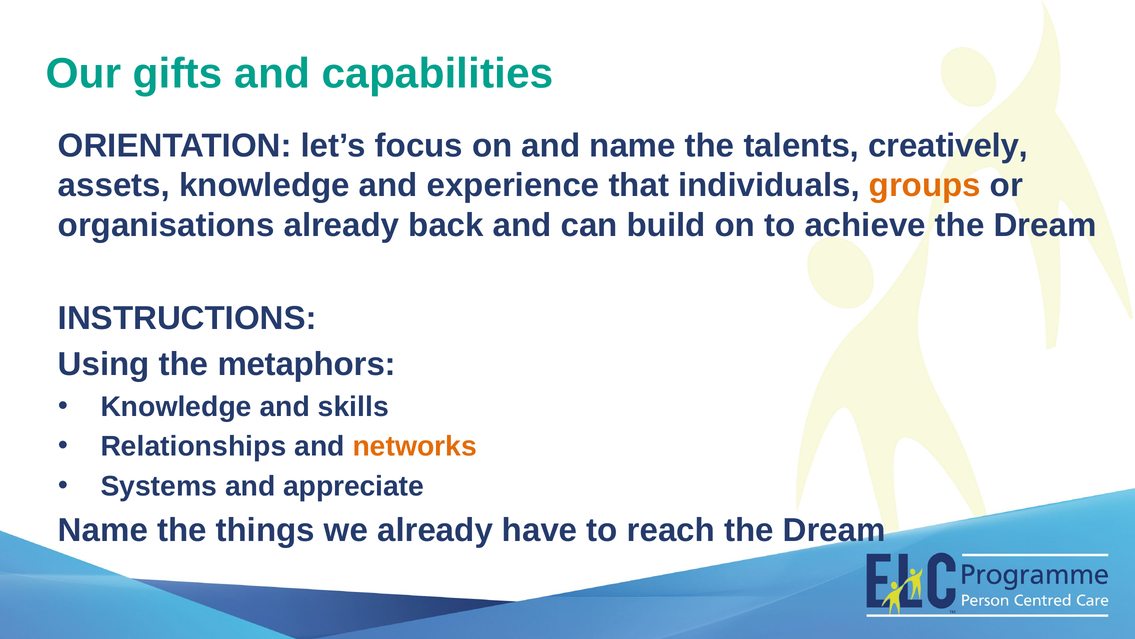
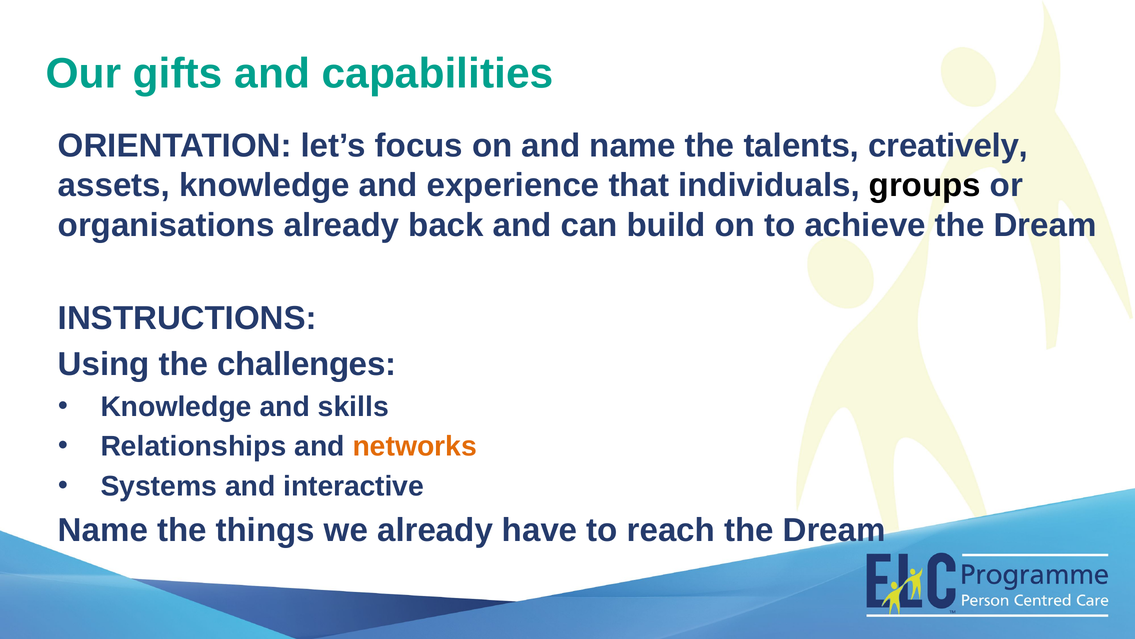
groups colour: orange -> black (925, 185)
metaphors: metaphors -> challenges (307, 364)
appreciate: appreciate -> interactive (354, 486)
